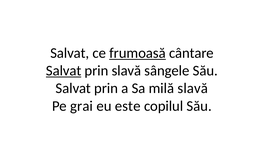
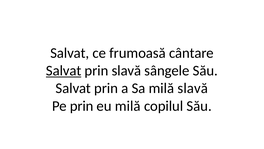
frumoasă underline: present -> none (137, 53)
Pe grai: grai -> prin (82, 106)
eu este: este -> milă (128, 106)
